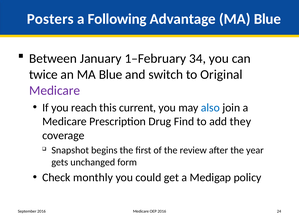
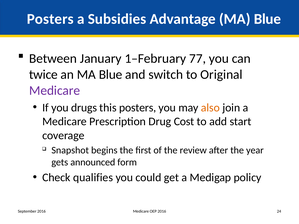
Following: Following -> Subsidies (117, 19)
34: 34 -> 77 (198, 59)
reach: reach -> drugs (84, 108)
this current: current -> posters (138, 108)
also colour: blue -> orange (210, 108)
Find: Find -> Cost (184, 122)
they: they -> start (241, 122)
unchanged: unchanged -> announced (93, 162)
monthly: monthly -> qualifies (93, 178)
